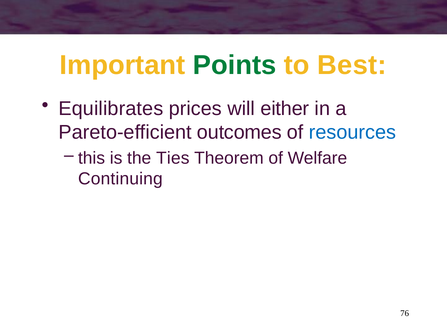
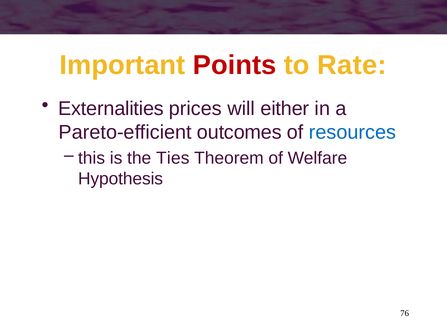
Points colour: green -> red (235, 65)
Best: Best -> Rate (352, 65)
Equilibrates: Equilibrates -> Externalities (111, 109)
Continuing: Continuing -> Hypothesis (121, 179)
